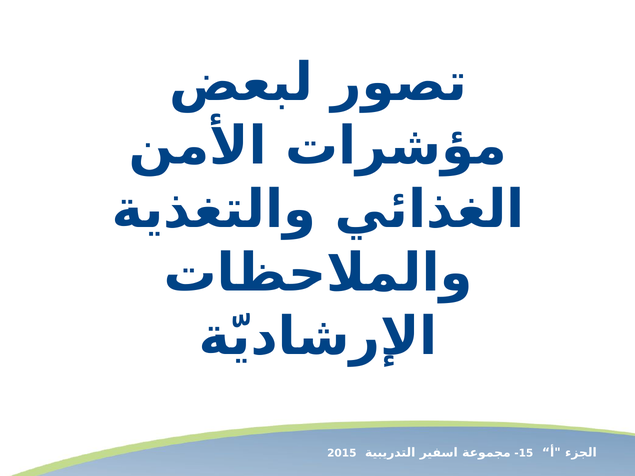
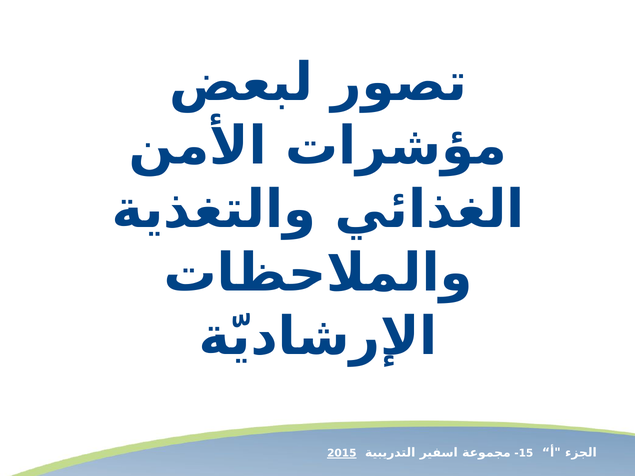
2015 underline: none -> present (342, 454)
